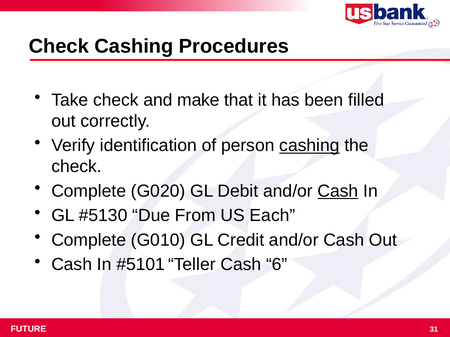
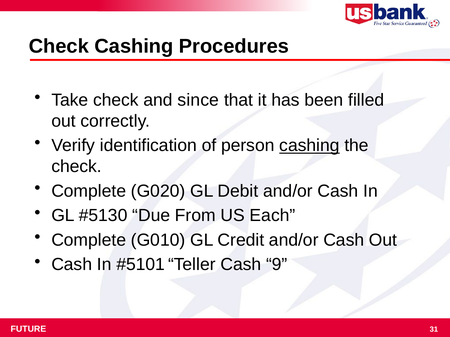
make: make -> since (198, 100)
Cash underline: present -> none (338, 191)
6: 6 -> 9 (277, 265)
